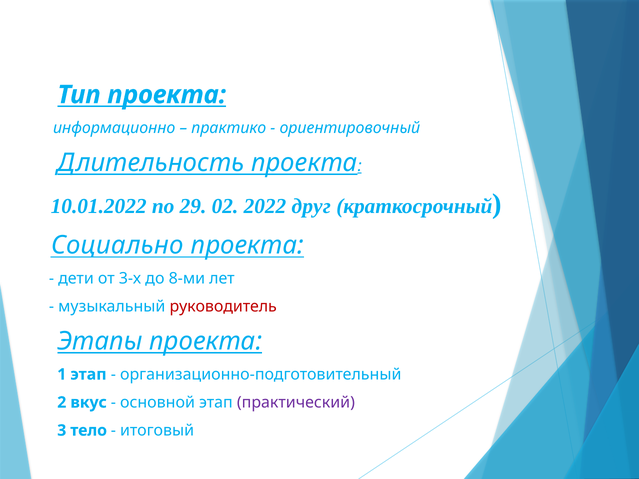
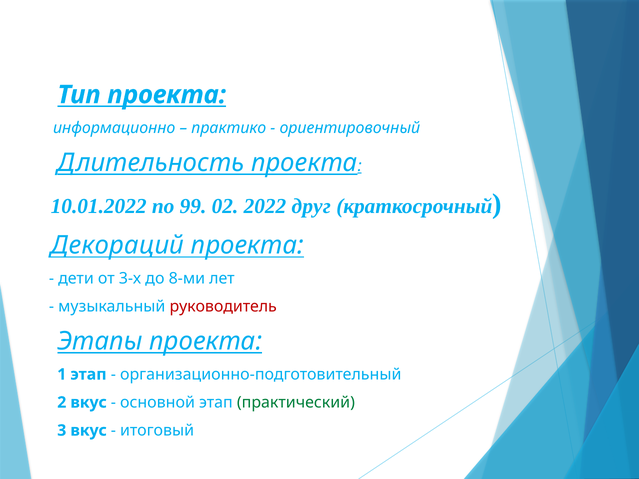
29: 29 -> 99 (193, 207)
Социально: Социально -> Декораций (117, 245)
практический colour: purple -> green (296, 403)
3 тело: тело -> вкус (89, 431)
